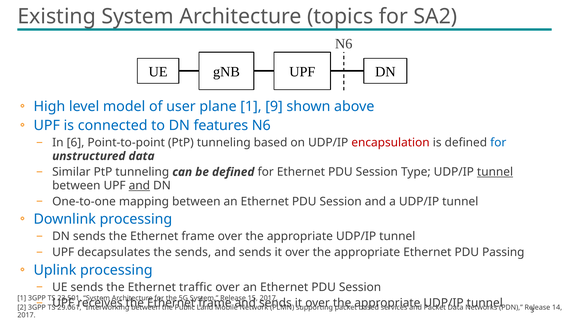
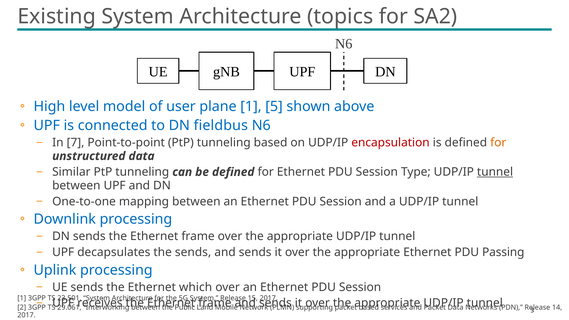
9: 9 -> 5 (274, 106)
features: features -> fieldbus (221, 125)
6: 6 -> 7 (75, 143)
for colour: blue -> orange (498, 143)
and underline: present -> none (139, 186)
traffic: traffic -> which (196, 287)
